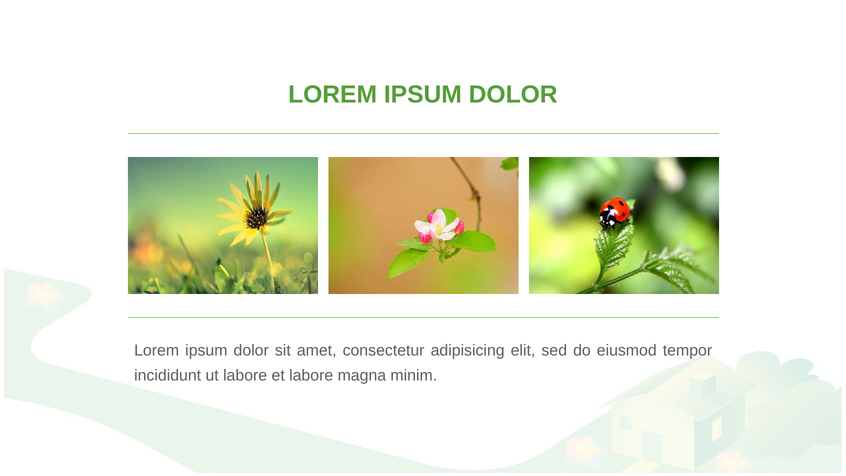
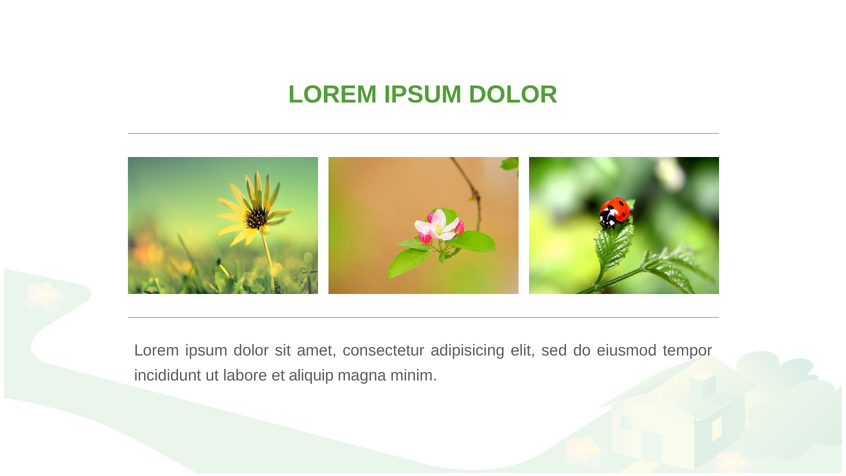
et labore: labore -> aliquip (311, 375)
